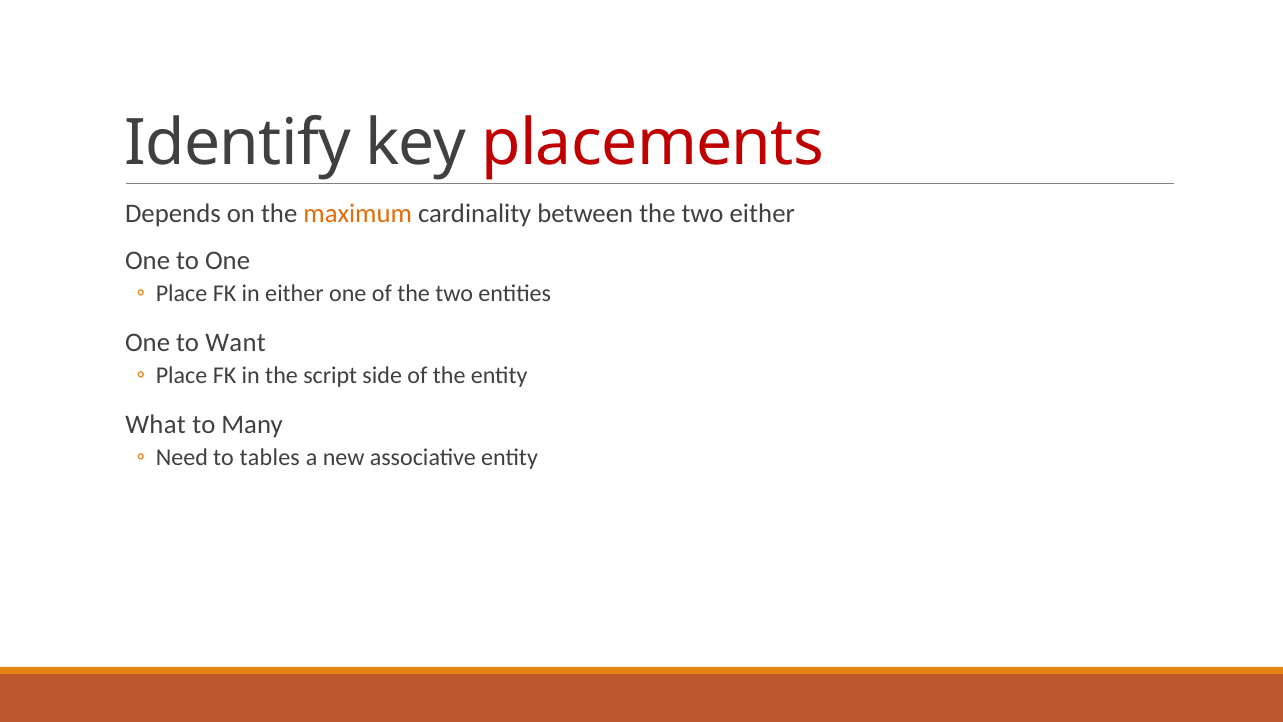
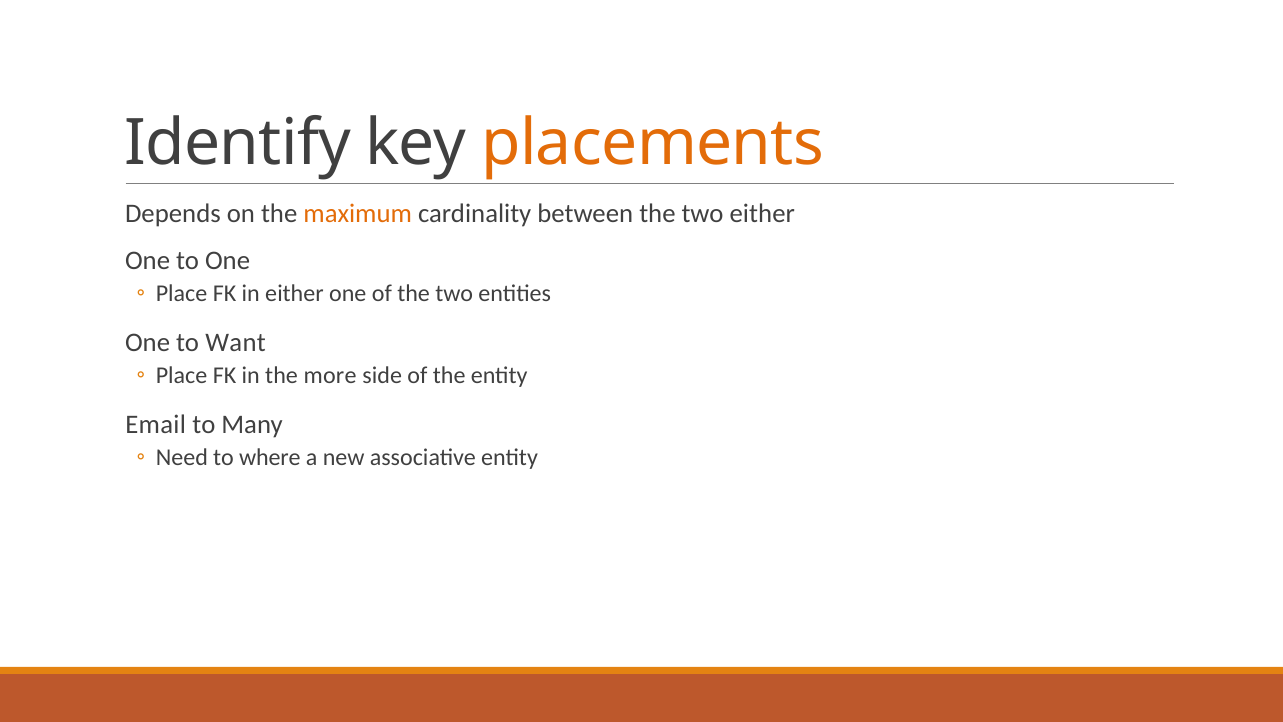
placements colour: red -> orange (653, 144)
script: script -> more (330, 375)
What: What -> Email (156, 424)
tables: tables -> where (270, 457)
